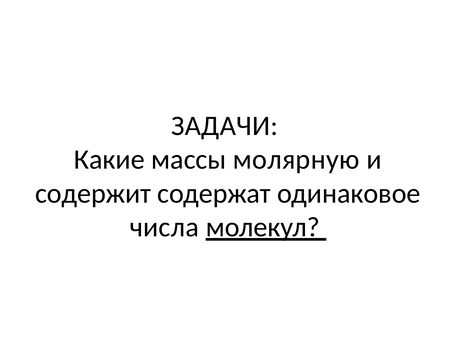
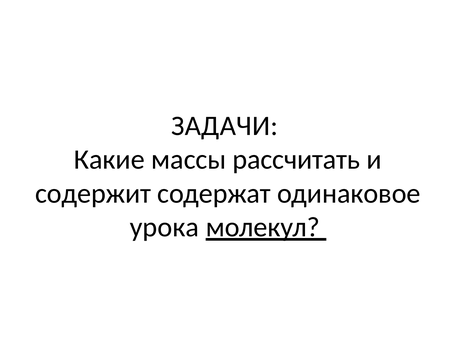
молярную: молярную -> рассчитать (296, 159)
числа: числа -> урока (164, 227)
